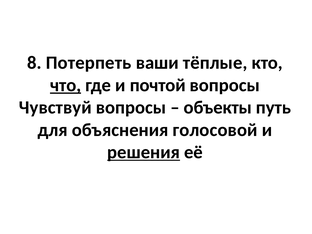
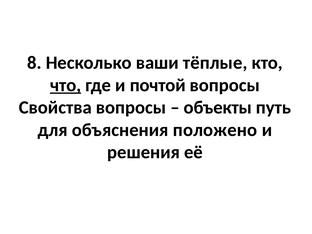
Потерпеть: Потерпеть -> Несколько (89, 63)
Чувствуй: Чувствуй -> Свойства (55, 107)
голосовой: голосовой -> положено (215, 130)
решения underline: present -> none (144, 152)
